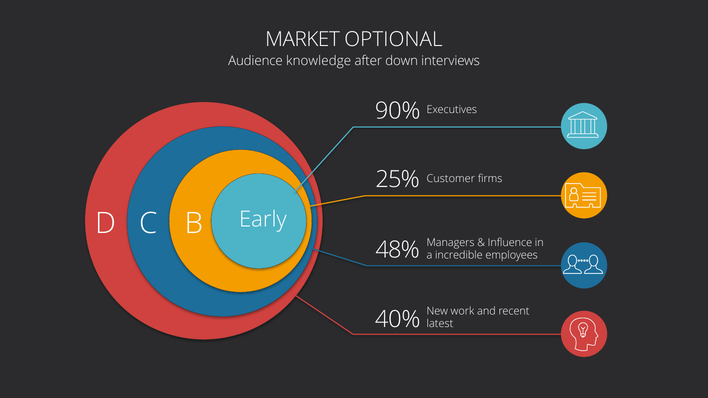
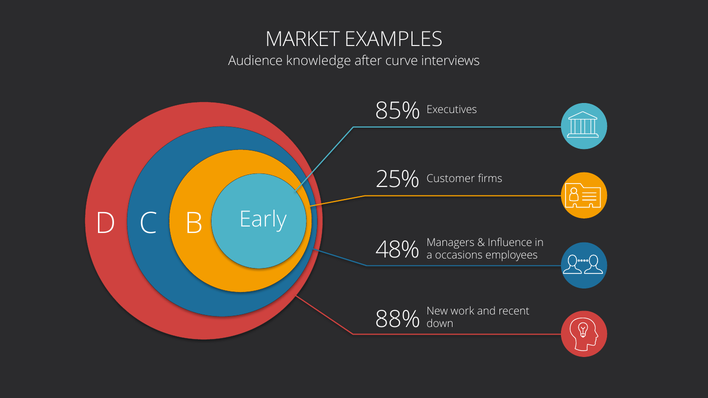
OPTIONAL: OPTIONAL -> EXAMPLES (394, 40)
down: down -> curve (402, 61)
90%: 90% -> 85% (398, 111)
incredible: incredible -> occasions (459, 255)
40%: 40% -> 88% (398, 319)
latest: latest -> down (440, 324)
